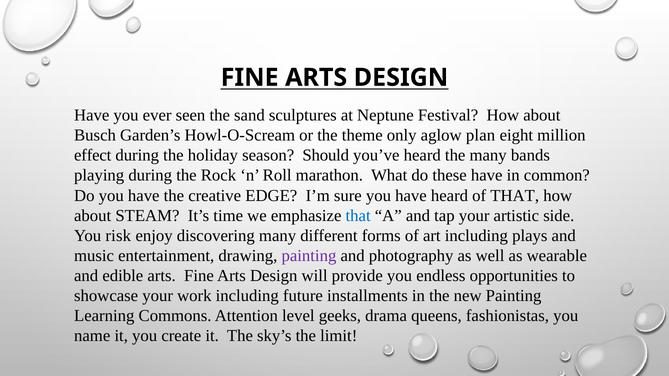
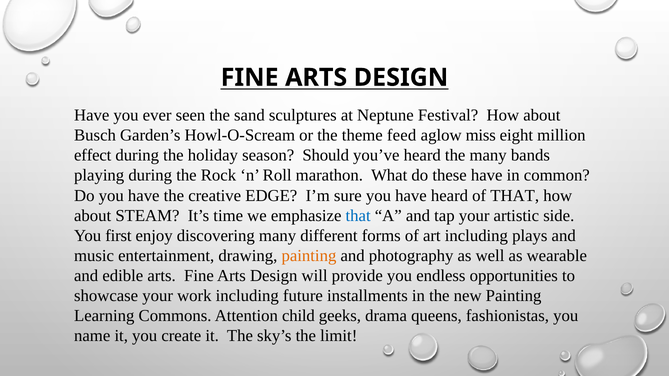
only: only -> feed (402, 135)
plan: plan -> miss (481, 135)
risk: risk -> first (118, 236)
painting colour: purple -> orange (309, 256)
level: level -> child (298, 316)
